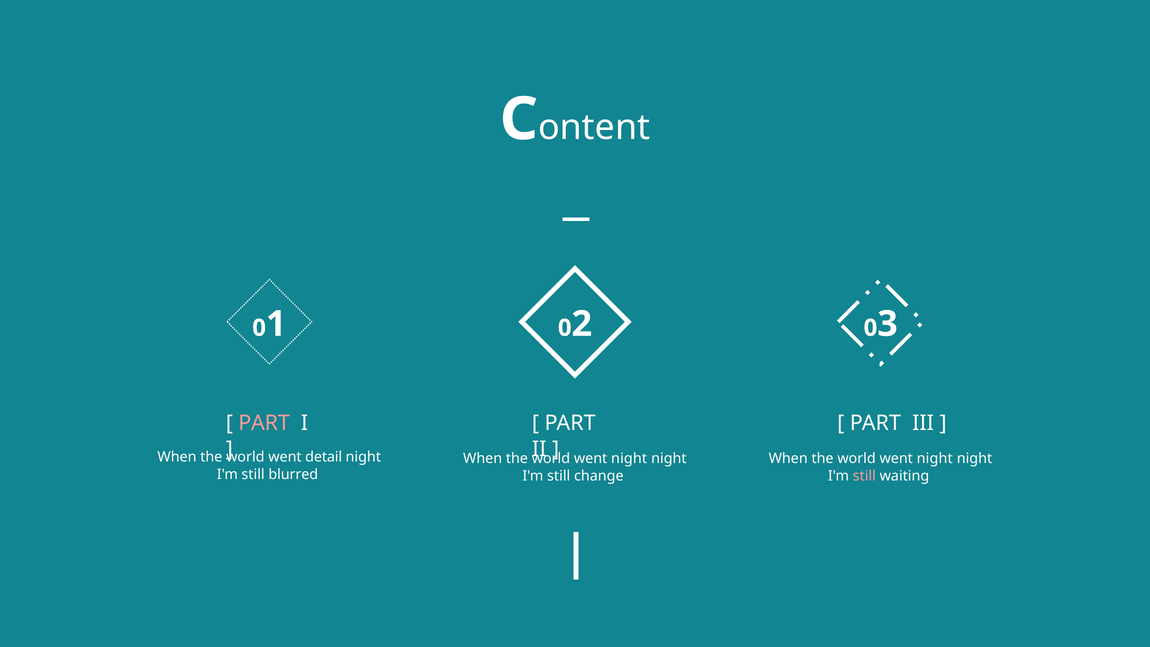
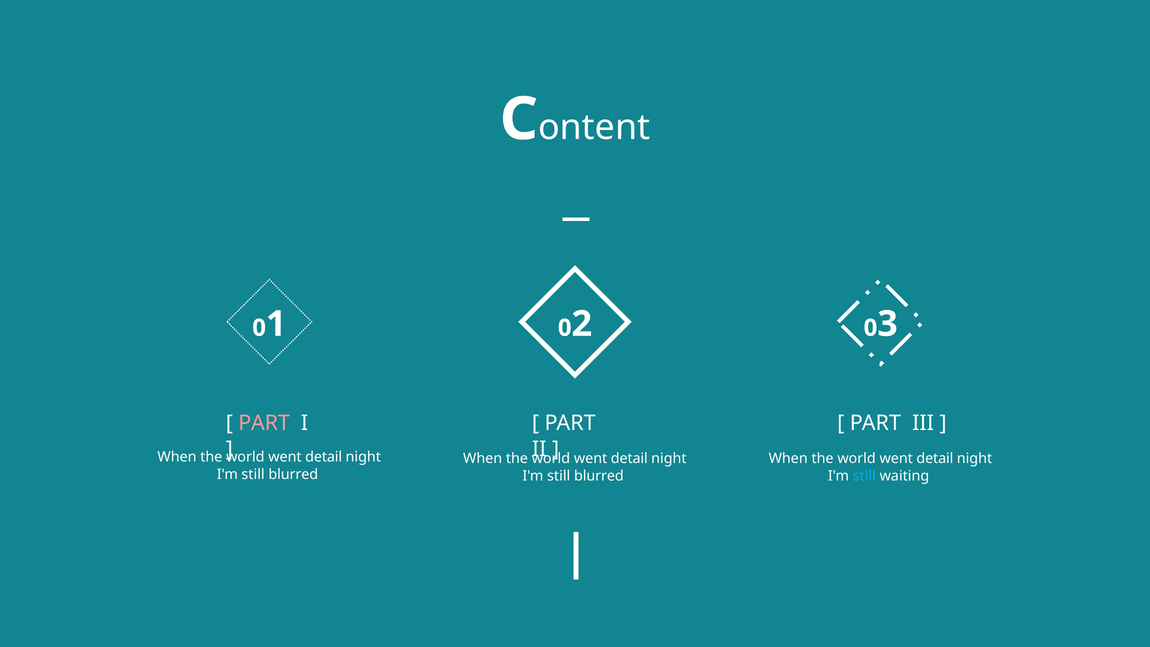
night: night -> detail (629, 459)
night: night -> detail (935, 459)
change: change -> blurred (599, 476)
still colour: pink -> light blue (864, 476)
